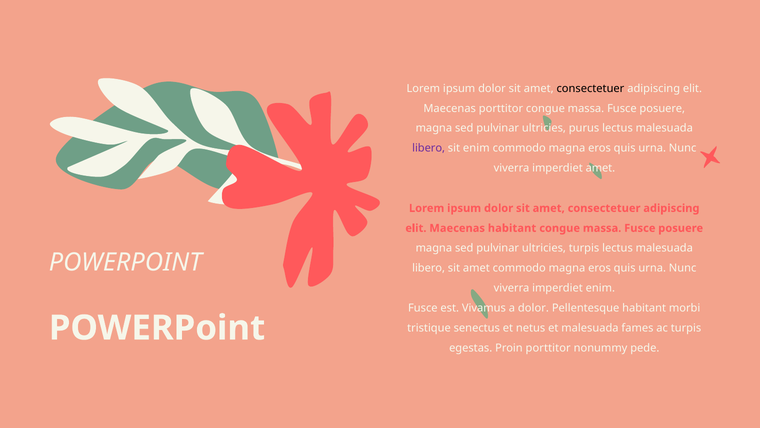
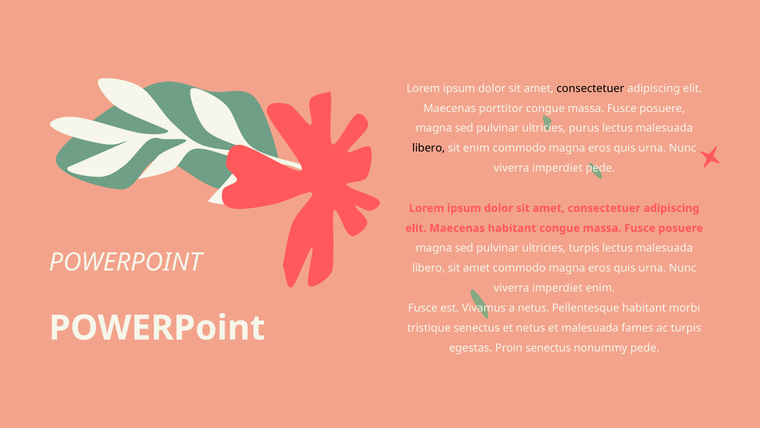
libero colour: purple -> black (429, 148)
imperdiet amet: amet -> pede (600, 168)
a dolor: dolor -> netus (534, 308)
Proin porttitor: porttitor -> senectus (548, 348)
